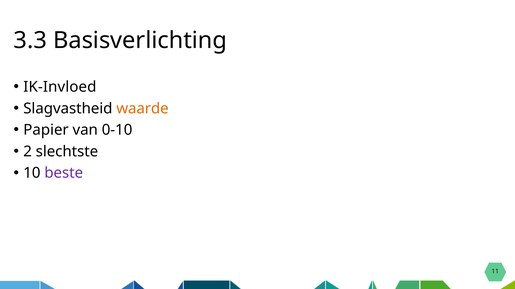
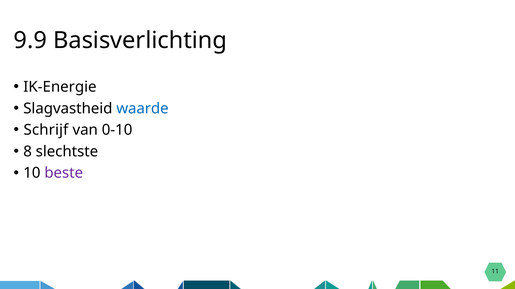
3.3: 3.3 -> 9.9 (30, 41)
IK-Invloed: IK-Invloed -> IK-Energie (60, 87)
waarde colour: orange -> blue (142, 109)
Papier: Papier -> Schrijf (46, 130)
2: 2 -> 8 (28, 152)
